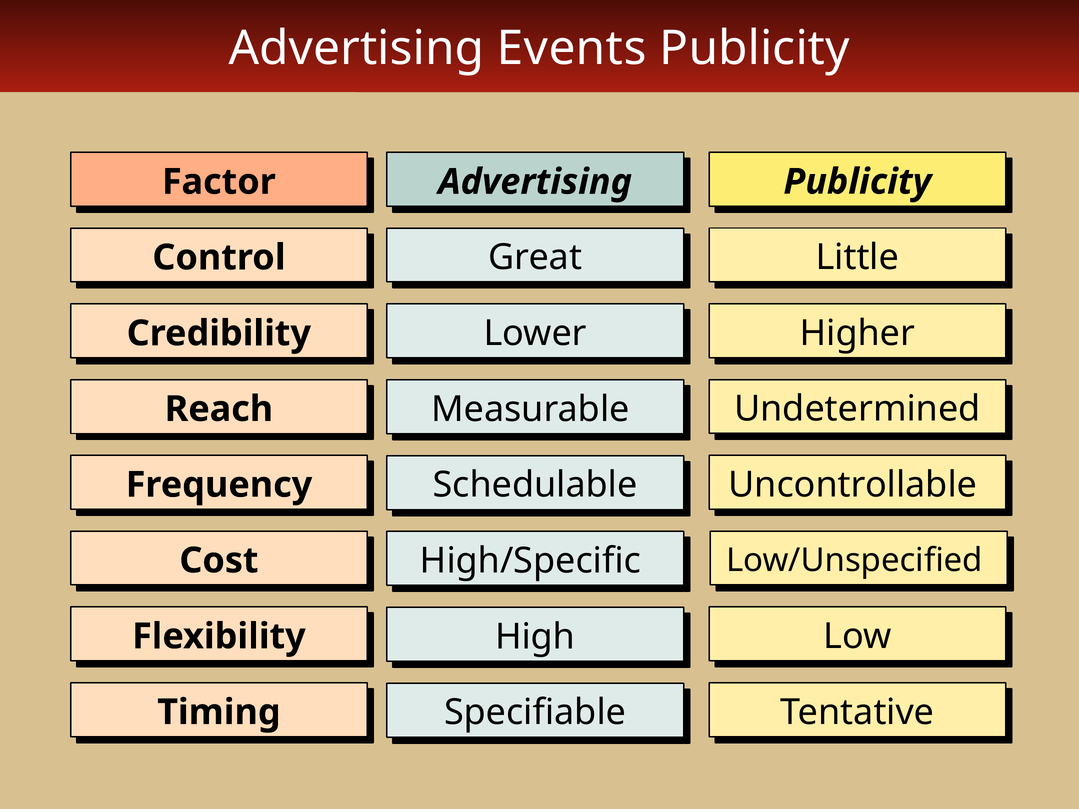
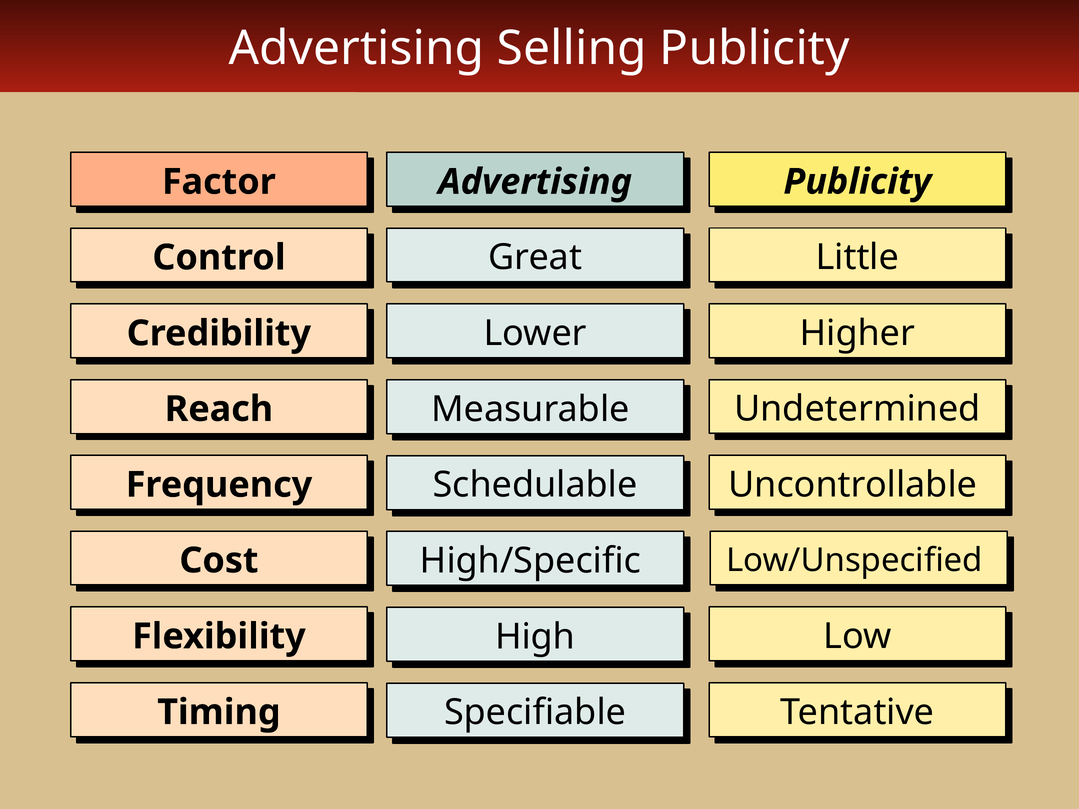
Events: Events -> Selling (572, 48)
